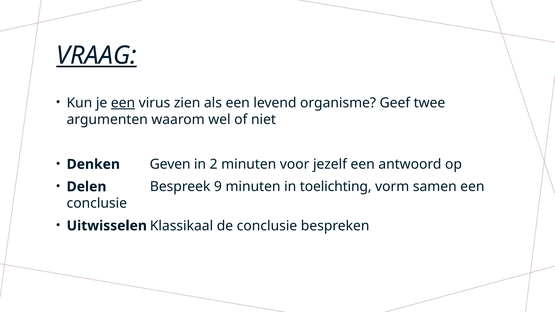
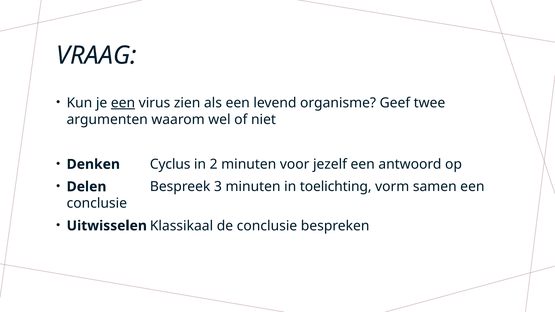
VRAAG underline: present -> none (96, 56)
Geven: Geven -> Cyclus (170, 164)
9: 9 -> 3 (218, 187)
